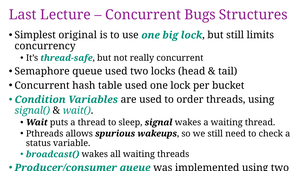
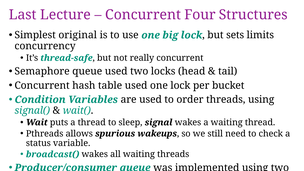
Bugs: Bugs -> Four (200, 15)
but still: still -> sets (235, 35)
